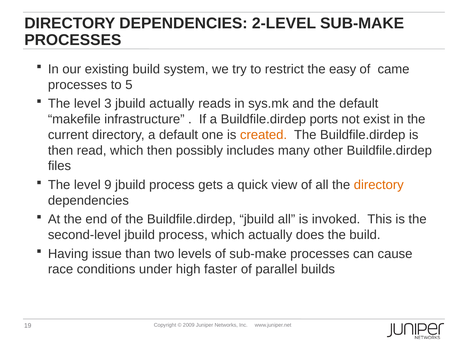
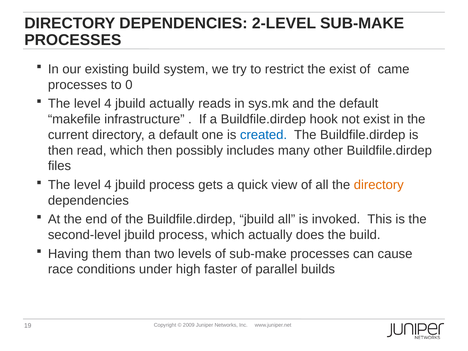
the easy: easy -> exist (343, 69)
5: 5 -> 0 (129, 85)
3: 3 -> 4 (108, 104)
ports: ports -> hook (324, 119)
created colour: orange -> blue (264, 135)
9: 9 -> 4 (108, 185)
issue: issue -> them (107, 254)
